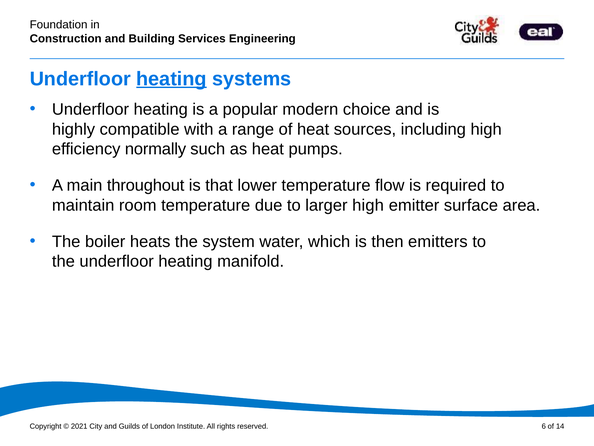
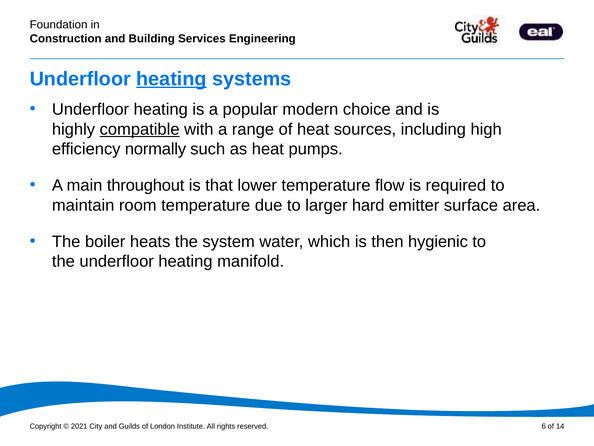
compatible underline: none -> present (140, 129)
larger high: high -> hard (368, 205)
emitters: emitters -> hygienic (438, 241)
